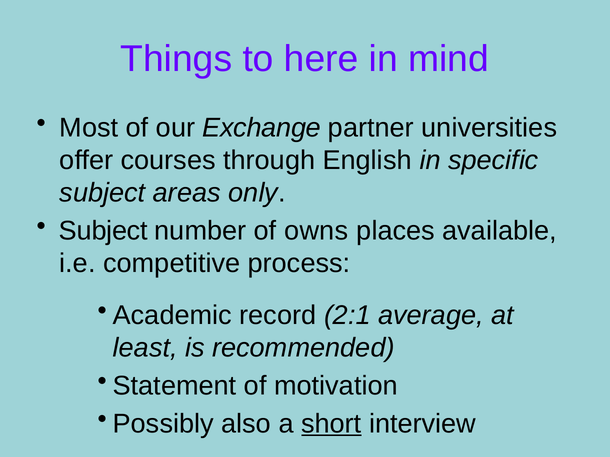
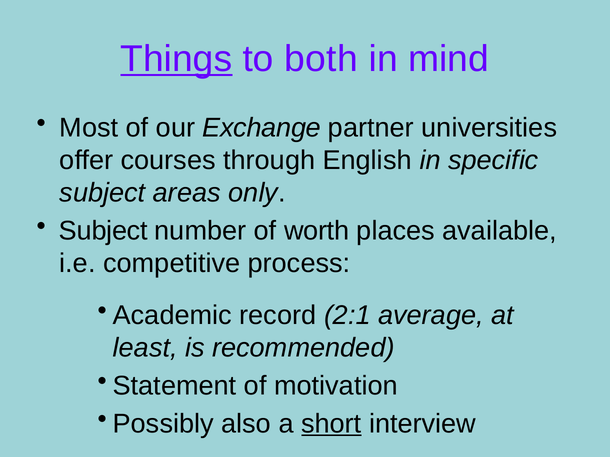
Things underline: none -> present (176, 59)
here: here -> both (321, 59)
owns: owns -> worth (317, 231)
